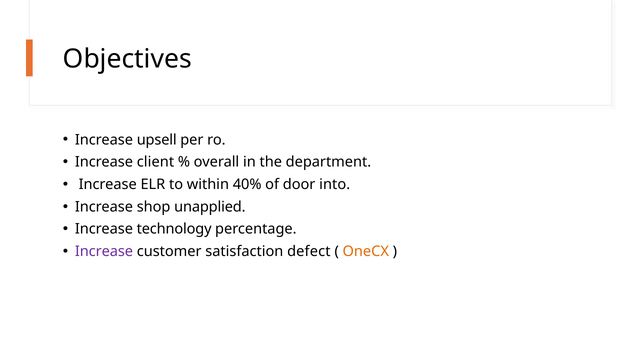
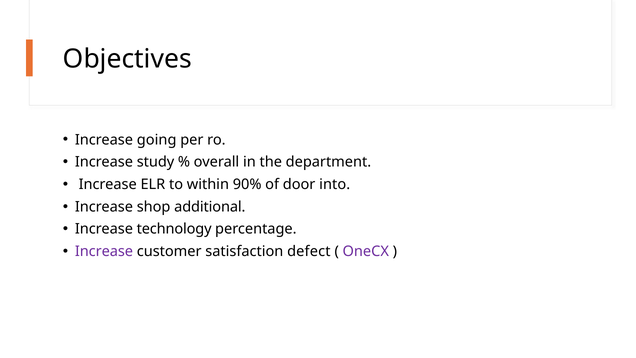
upsell: upsell -> going (157, 140)
client: client -> study (156, 162)
40%: 40% -> 90% (247, 184)
unapplied: unapplied -> additional (210, 207)
OneCX colour: orange -> purple (366, 251)
